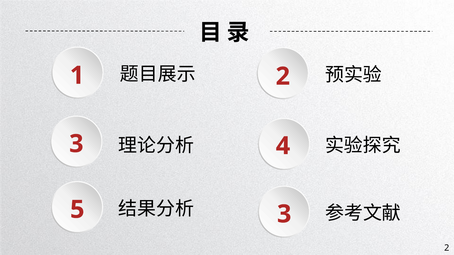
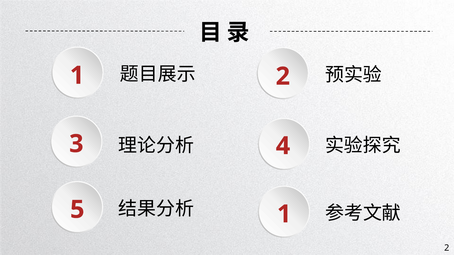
3: 3 -> 1 (284, 214)
